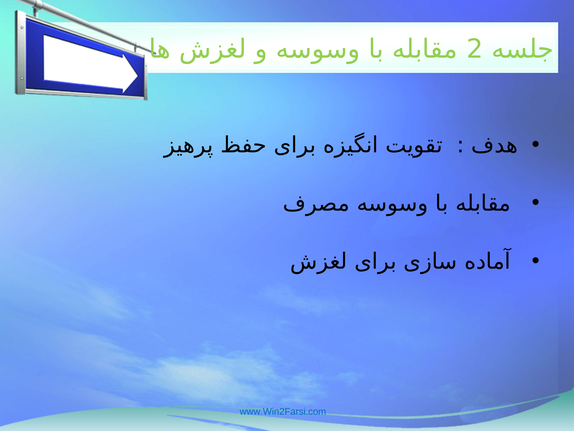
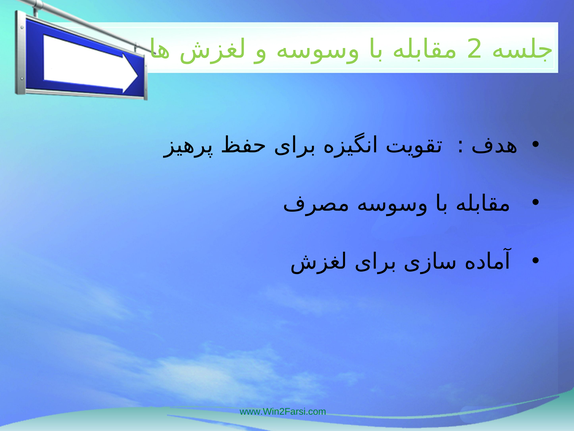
www.Win2Farsi.com colour: blue -> green (283, 411)
